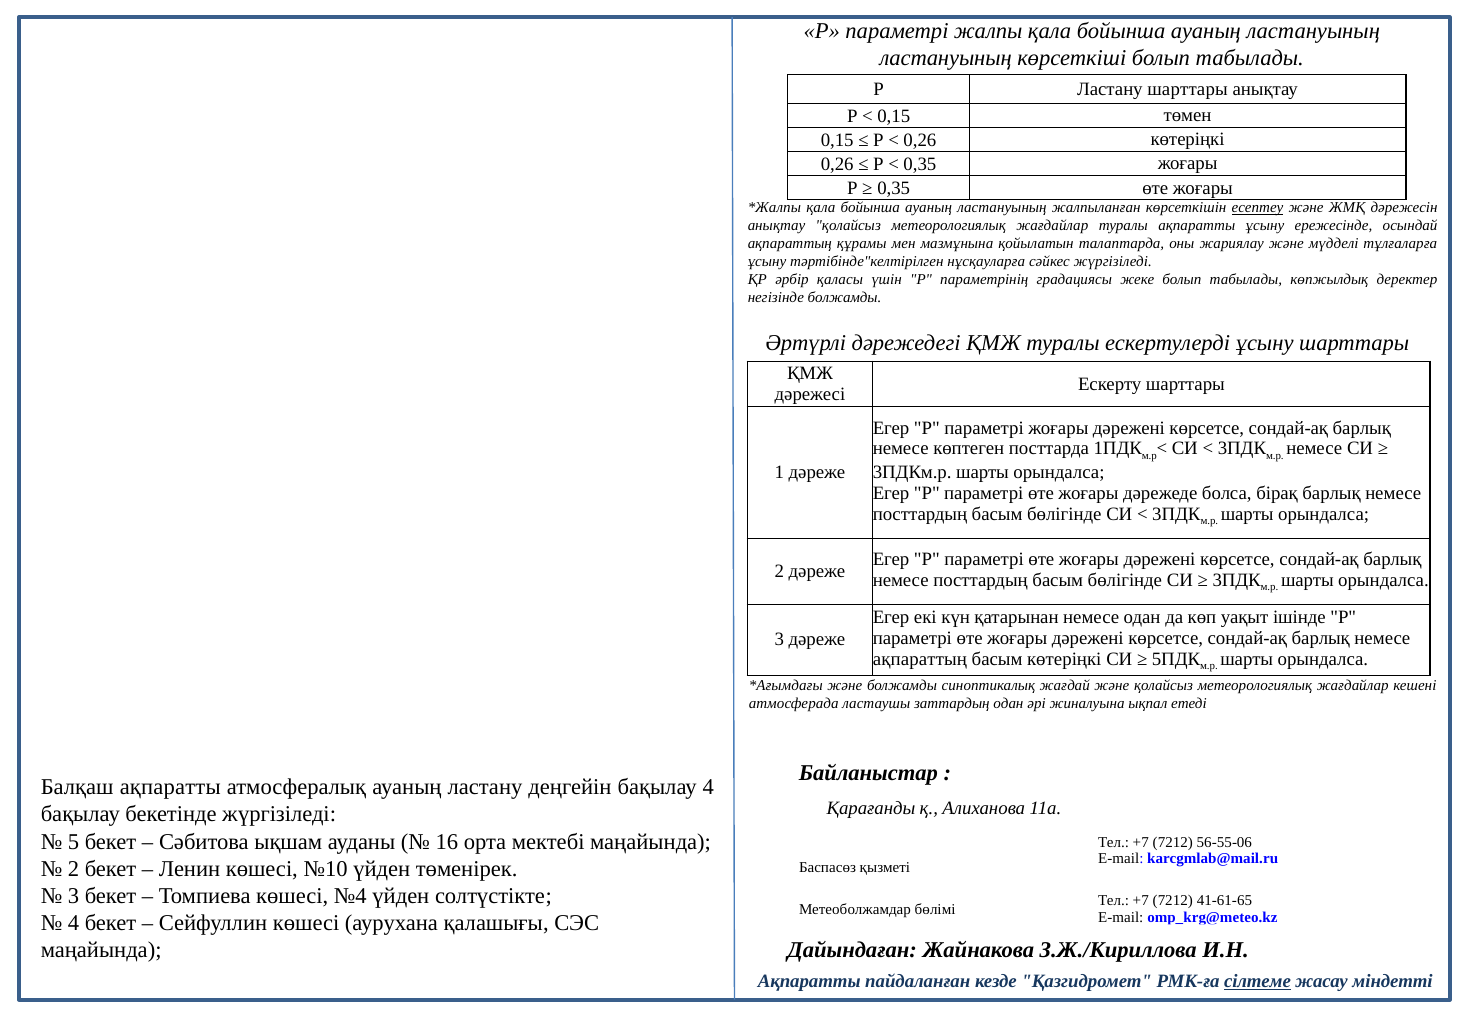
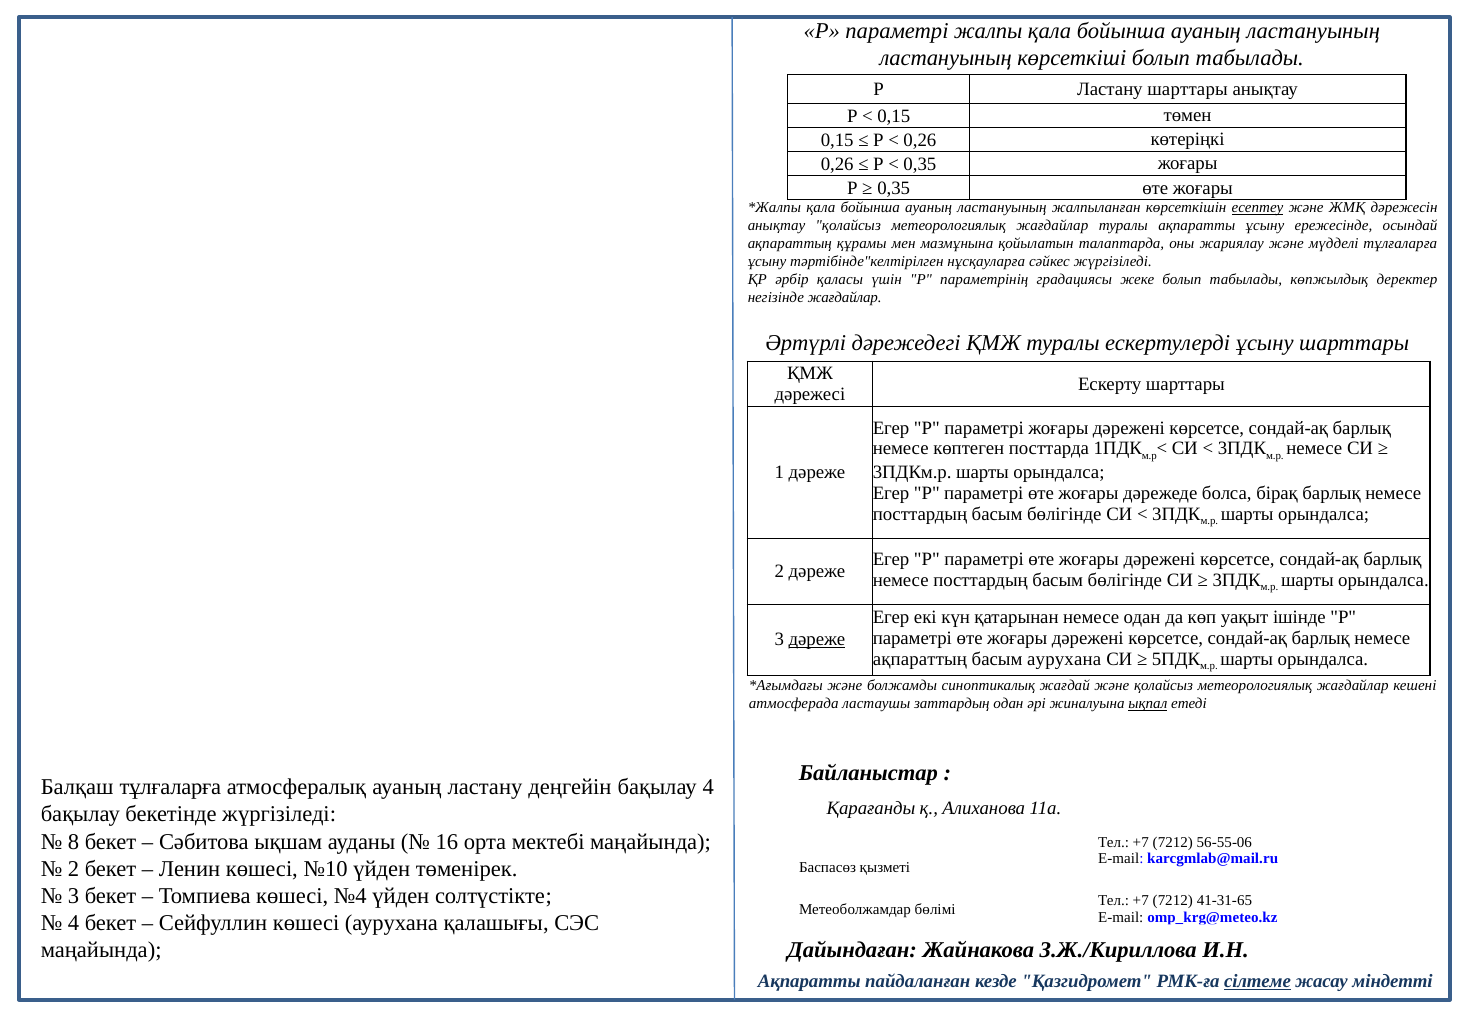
негізінде болжамды: болжамды -> жағдайлар (845, 298)
дәреже underline: none -> present (817, 640)
басым көтеріңкі: көтеріңкі -> аурухана (1064, 659)
ықпал underline: none -> present (1148, 704)
Балқаш ақпаратты: ақпаратты -> тұлғаларға (170, 787)
5: 5 -> 8 (74, 842)
41-61-65: 41-61-65 -> 41-31-65 (1224, 901)
